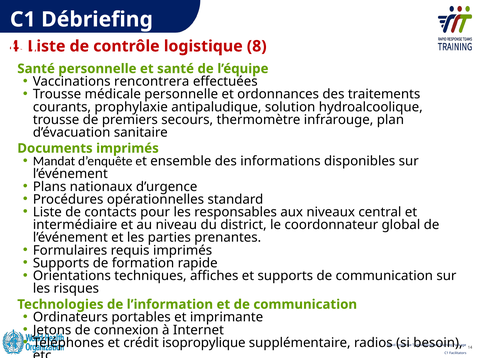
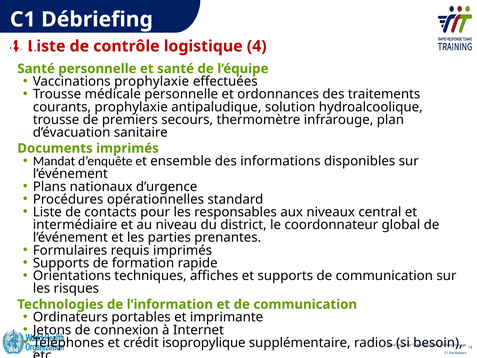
logistique 8: 8 -> 4 (257, 46)
Vaccinations rencontrera: rencontrera -> prophylaxie (152, 81)
